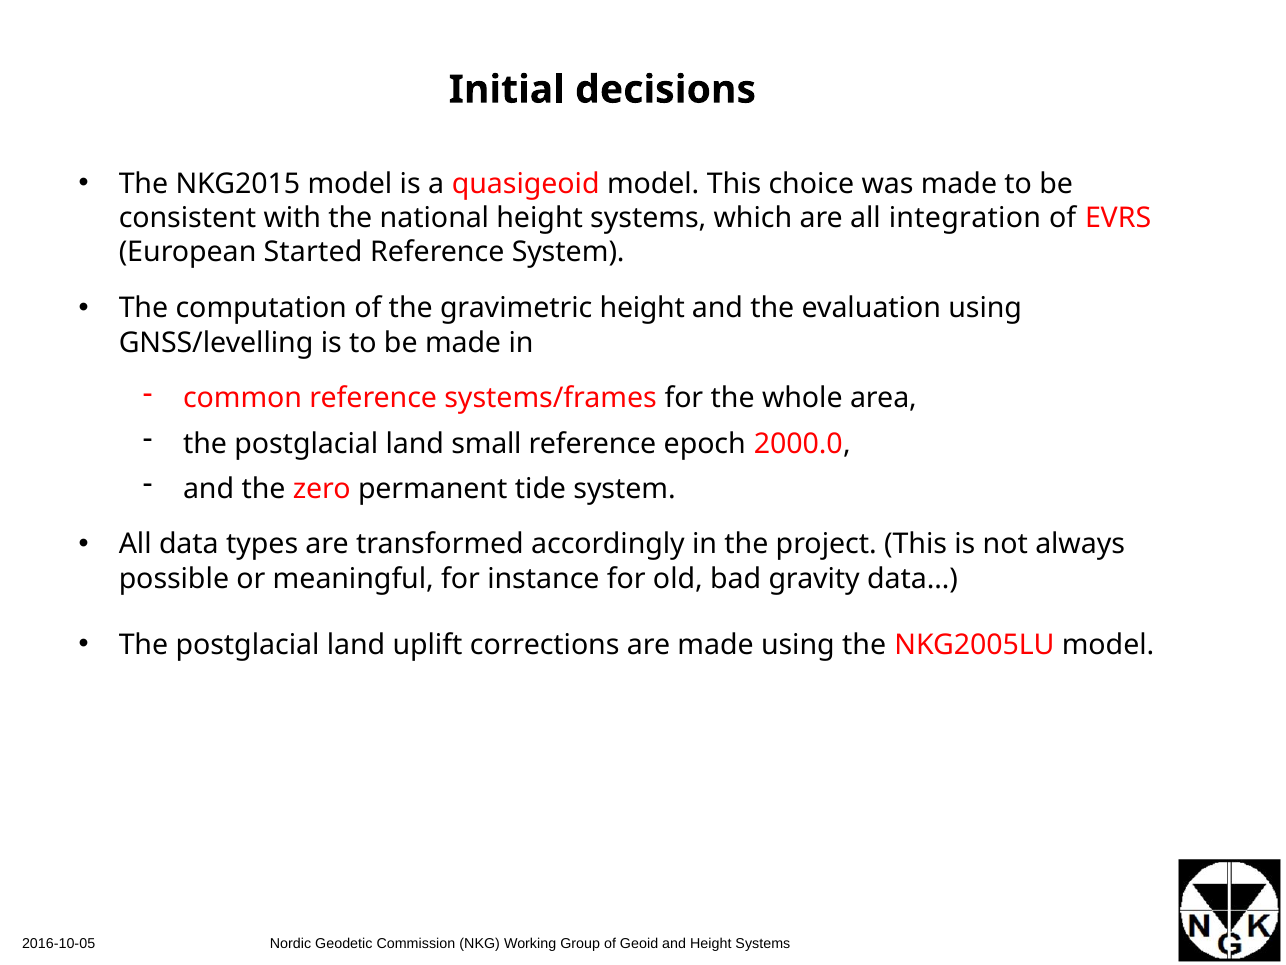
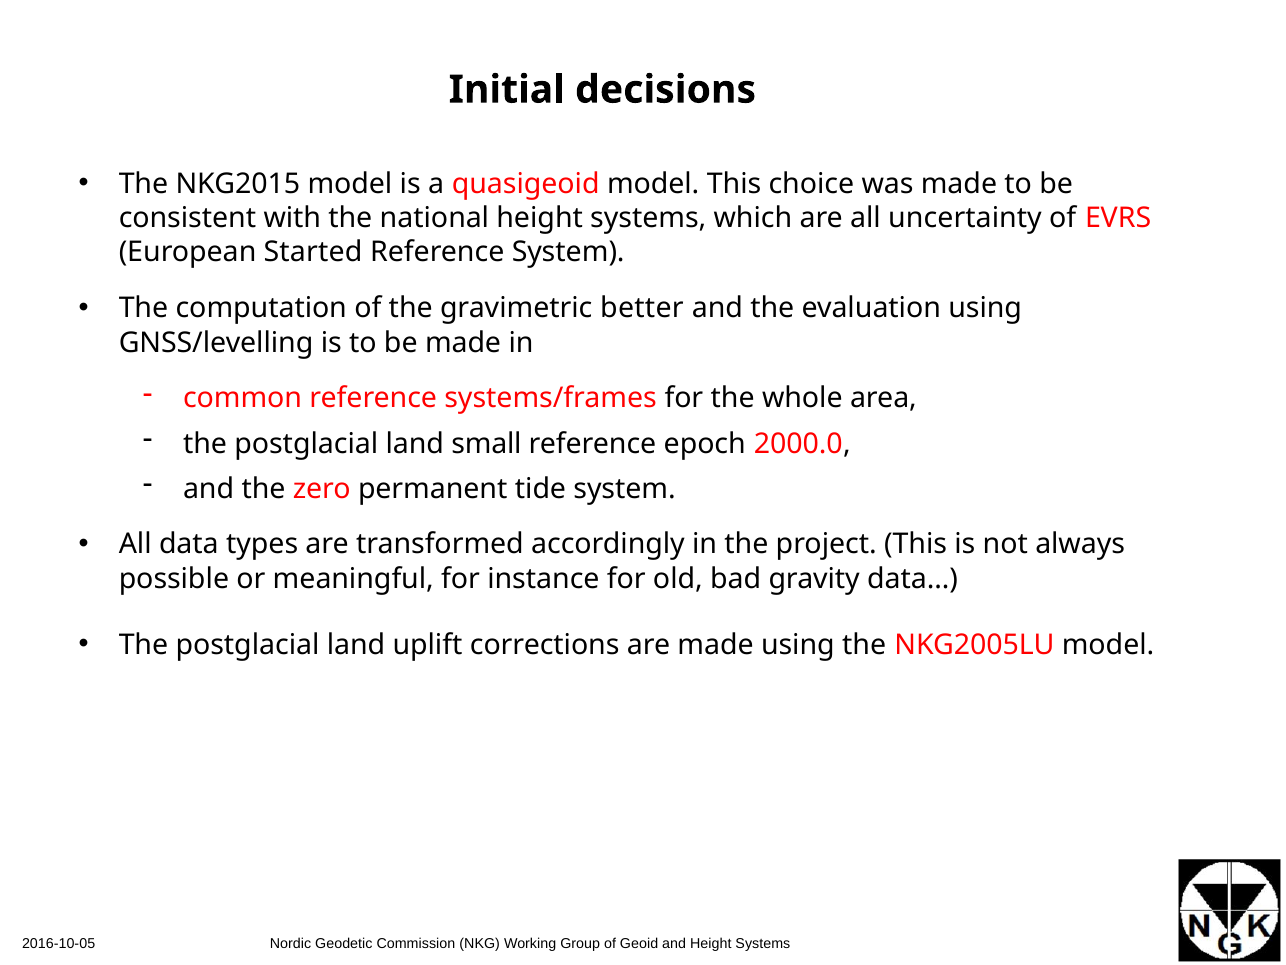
integration: integration -> uncertainty (965, 218)
gravimetric height: height -> better (642, 308)
